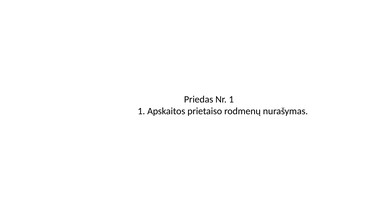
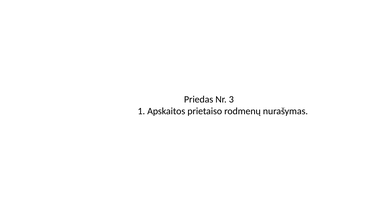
Nr 1: 1 -> 3 (231, 99)
